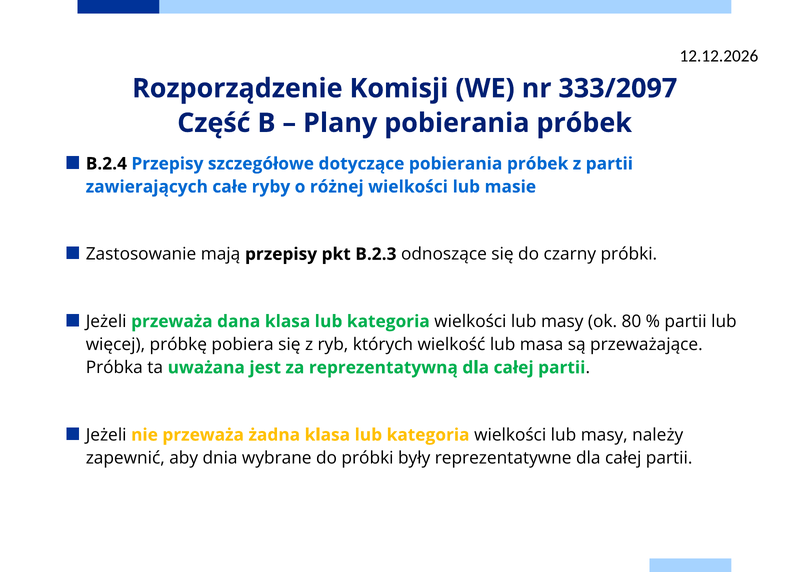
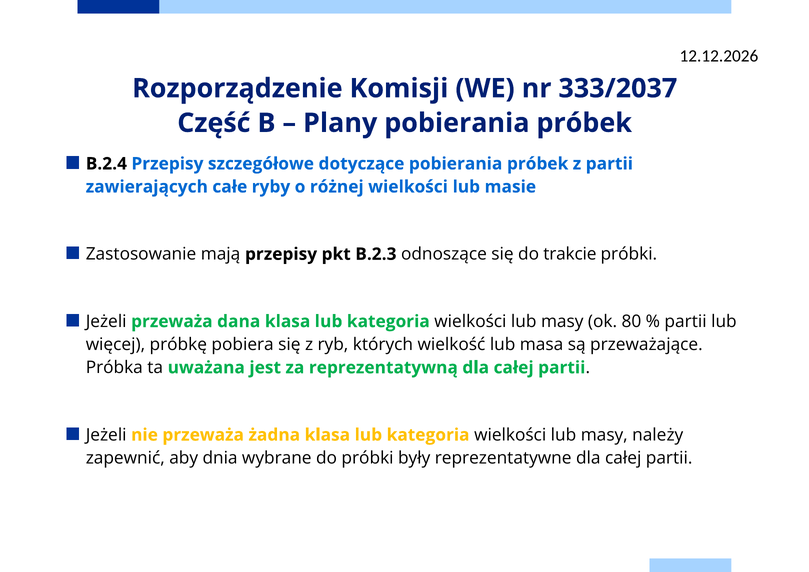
333/2097: 333/2097 -> 333/2037 (618, 88)
czarny: czarny -> trakcie (570, 254)
